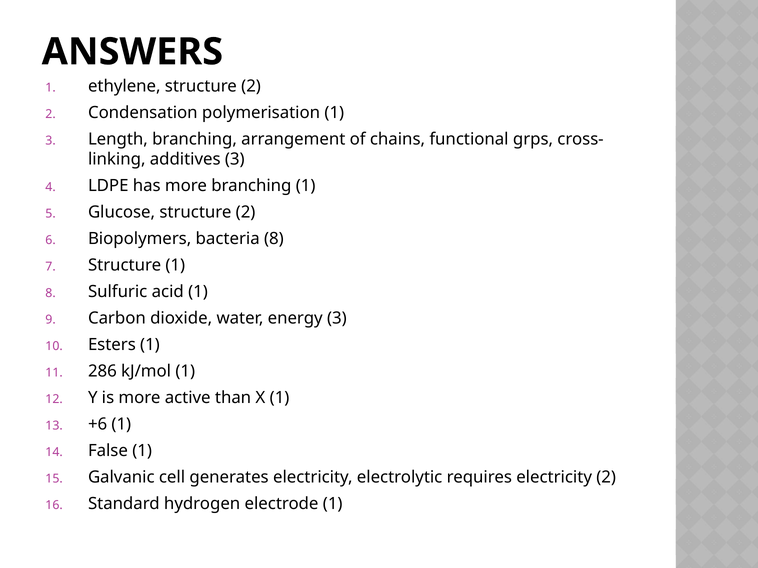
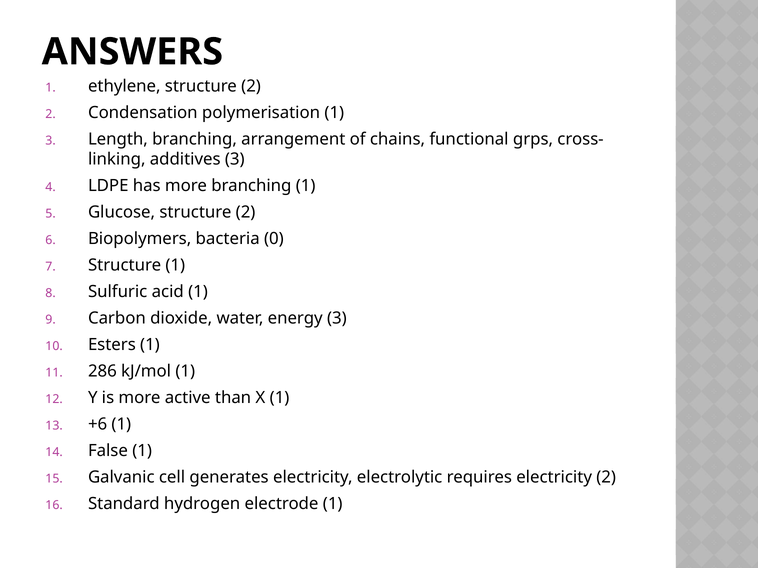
bacteria 8: 8 -> 0 (274, 239)
